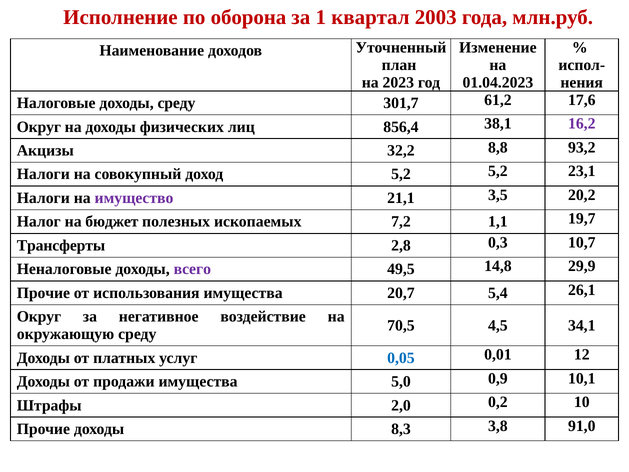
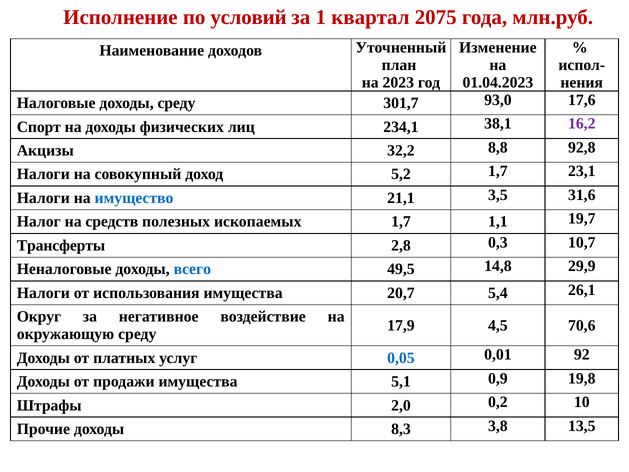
оборона: оборона -> условий (249, 17)
2003: 2003 -> 2075 (436, 17)
61,2: 61,2 -> 93,0 (498, 100)
Округ: Округ -> Спорт (39, 127)
856,4: 856,4 -> 234,1 (401, 127)
93,2: 93,2 -> 92,8 (582, 147)
5,2 5,2: 5,2 -> 1,7 (498, 171)
имущество colour: purple -> blue (134, 198)
20,2: 20,2 -> 31,6 (582, 195)
бюджет: бюджет -> средств (112, 222)
ископаемых 7,2: 7,2 -> 1,7 (401, 222)
всего colour: purple -> blue (192, 269)
Прочие: Прочие -> Налоги (43, 293)
70,5: 70,5 -> 17,9 (401, 325)
34,1: 34,1 -> 70,6 (582, 325)
12: 12 -> 92 (582, 355)
5,0: 5,0 -> 5,1 (401, 381)
10,1: 10,1 -> 19,8 (582, 378)
91,0: 91,0 -> 13,5 (582, 426)
